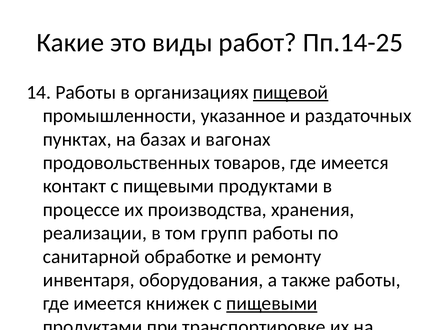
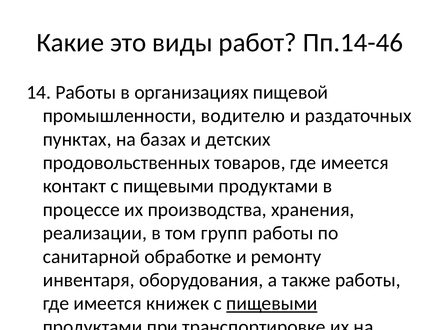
Пп.14-25: Пп.14-25 -> Пп.14-46 (353, 43)
пищевой underline: present -> none (291, 92)
указанное: указанное -> водителю (243, 116)
вагонах: вагонах -> детских (238, 139)
